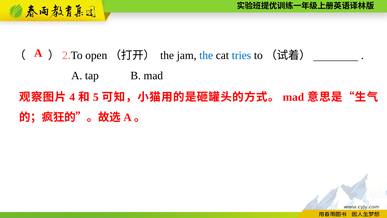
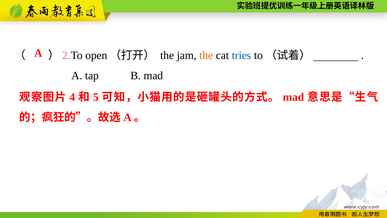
the colour: blue -> orange (206, 55)
